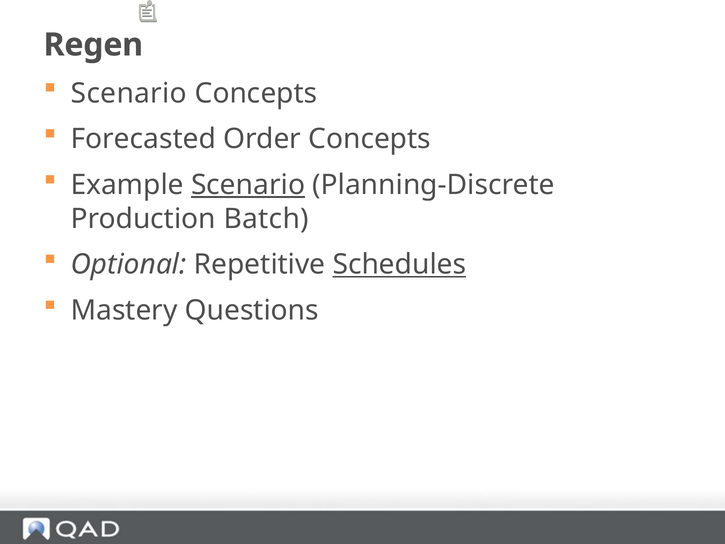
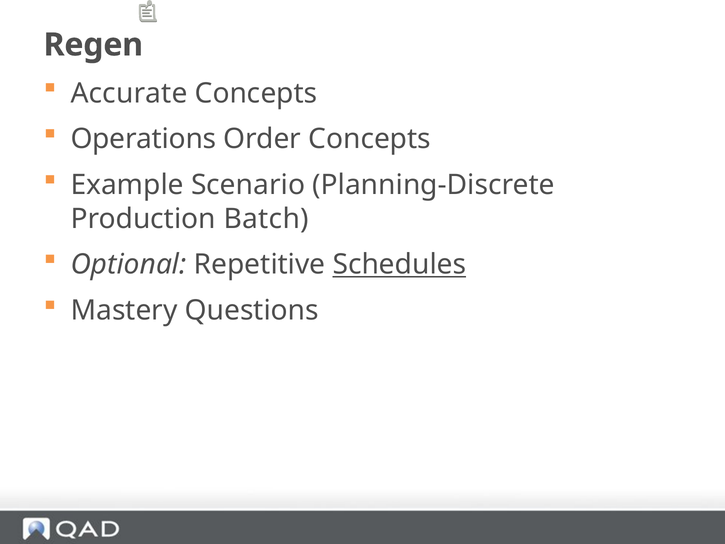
Scenario: Scenario -> Accurate (129, 93)
Forecasted: Forecasted -> Operations (143, 139)
Scenario underline: present -> none (248, 185)
